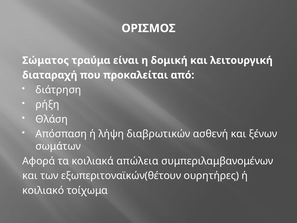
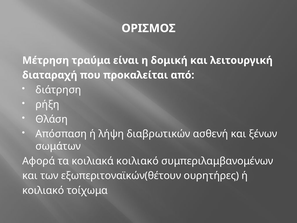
Σώματος: Σώματος -> Μέτρηση (46, 60)
κοιλιακά απώλεια: απώλεια -> κοιλιακό (138, 161)
